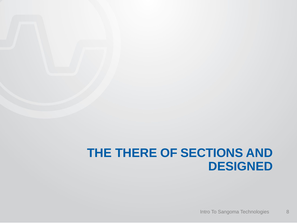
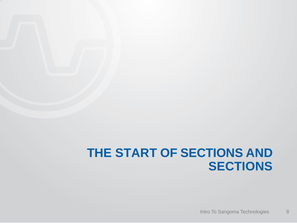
THERE: THERE -> START (136, 153)
DESIGNED: DESIGNED -> SECTIONS (241, 166)
